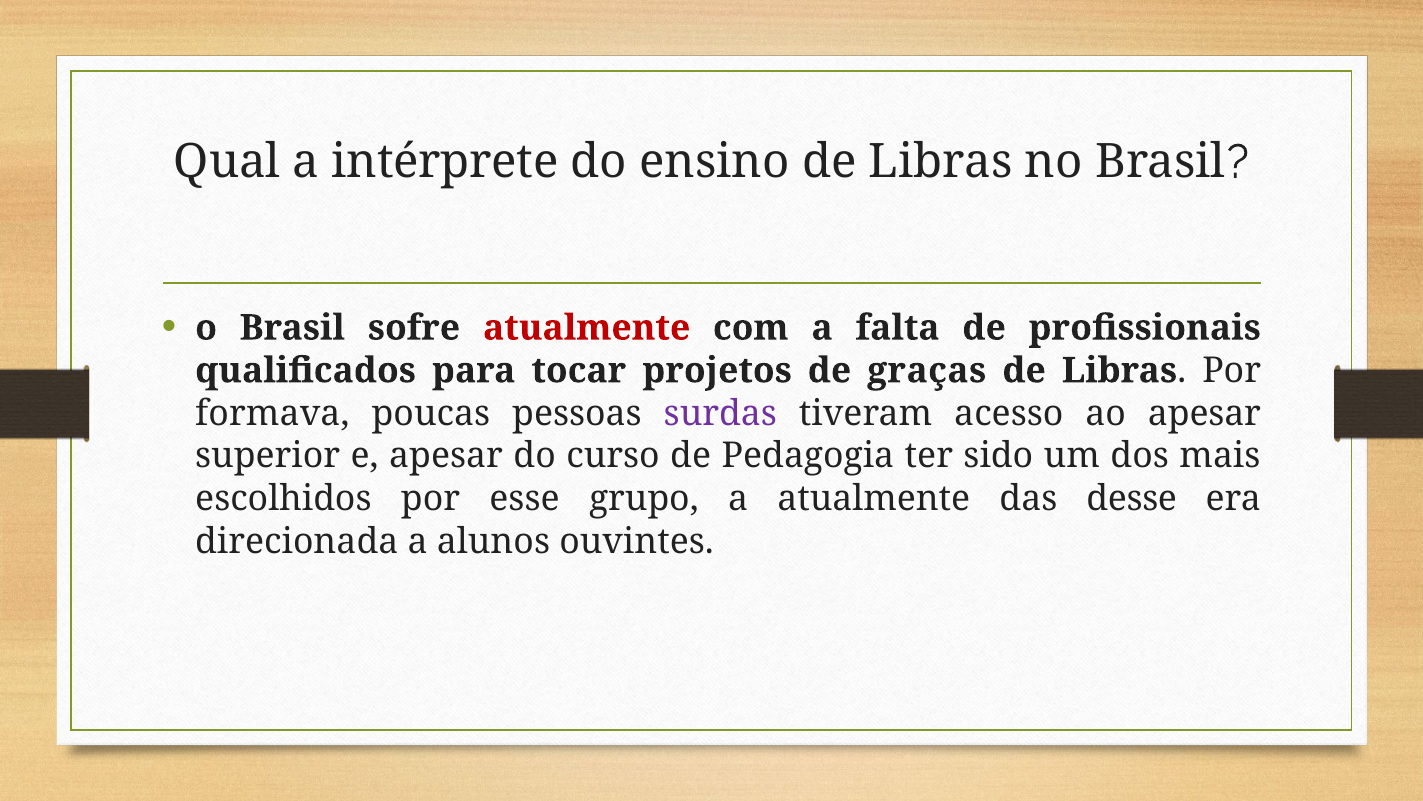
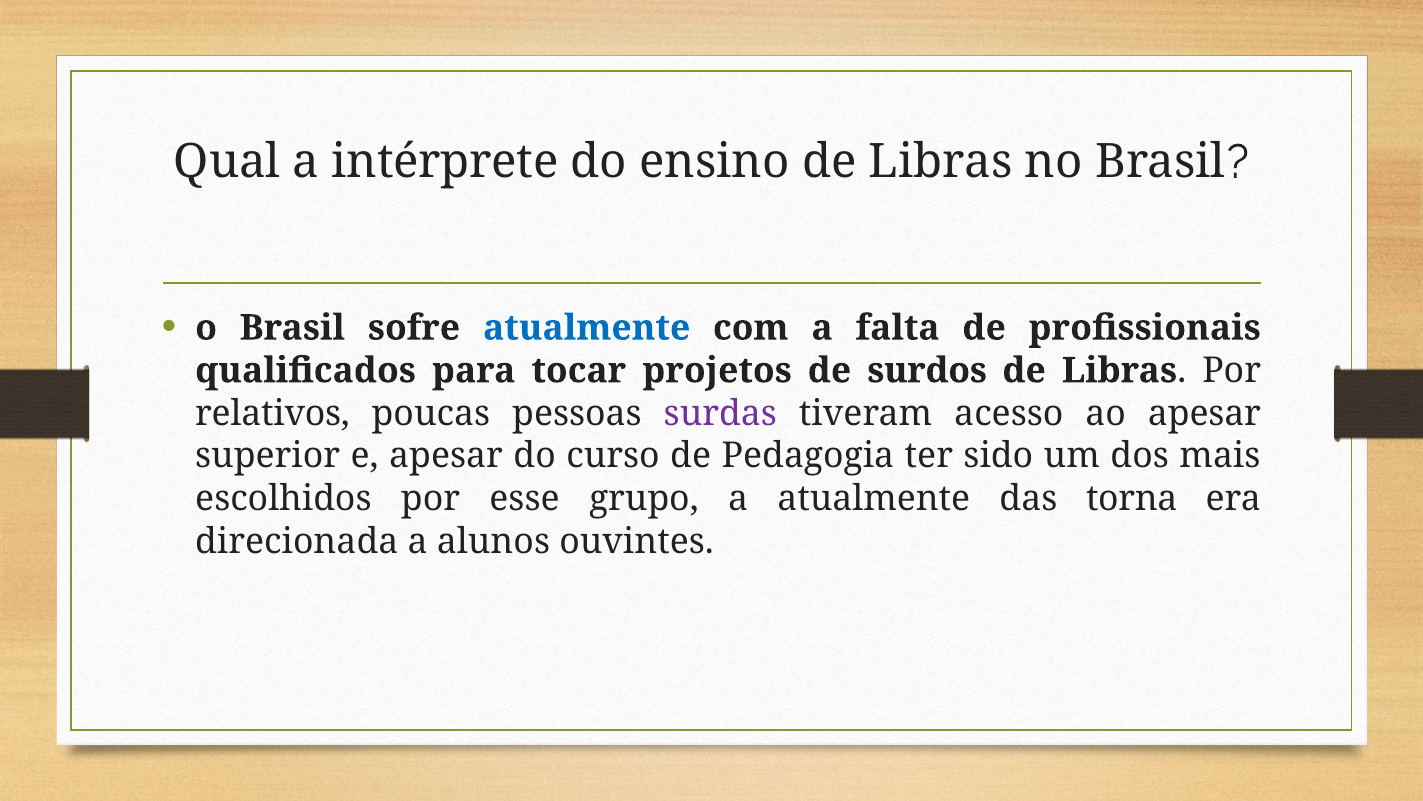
atualmente colour: red -> blue (587, 328)
graças: graças -> surdos (927, 370)
formava: formava -> relativos (273, 413)
desse: desse -> torna (1132, 498)
